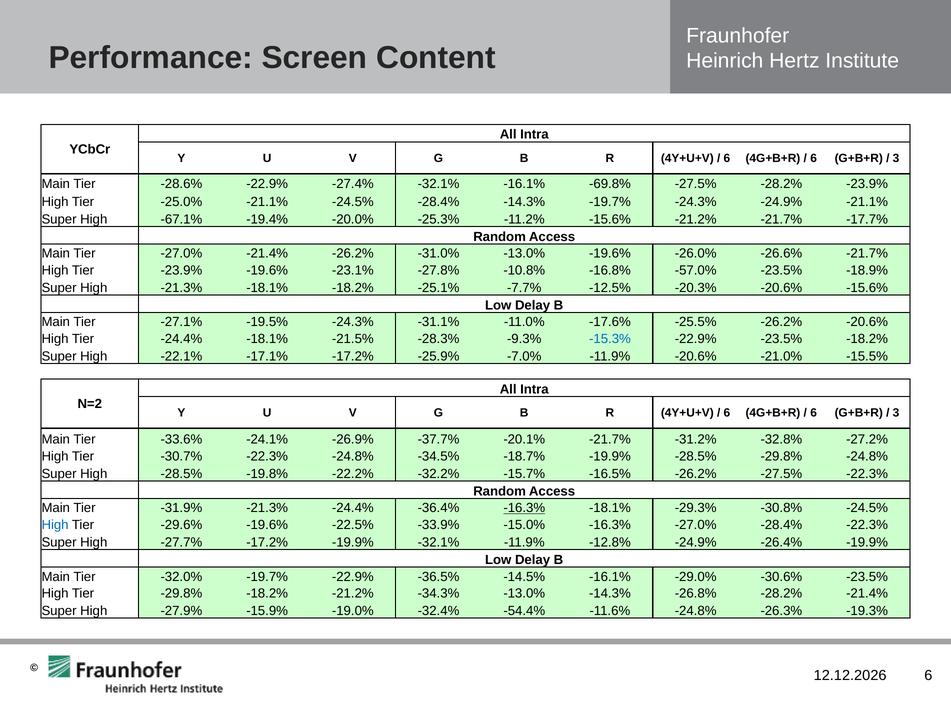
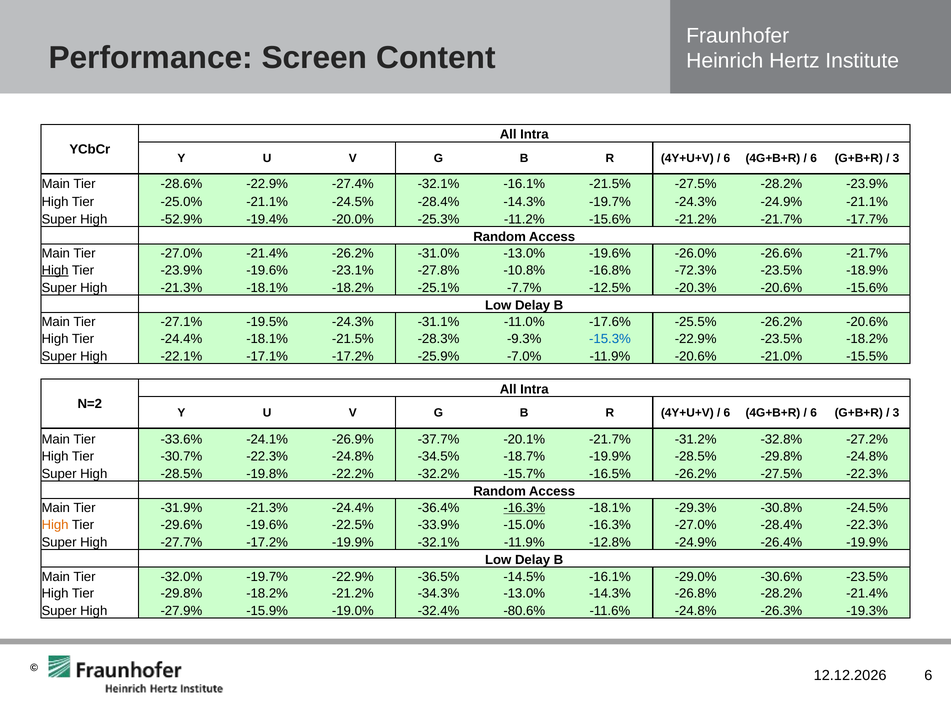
-16.1% -69.8%: -69.8% -> -21.5% (610, 184)
-67.1%: -67.1% -> -52.9% (181, 219)
High underline: none -> present (55, 271)
-57.0%: -57.0% -> -72.3% (696, 271)
High colour: blue -> orange (55, 525)
-54.4%: -54.4% -> -80.6% (524, 611)
